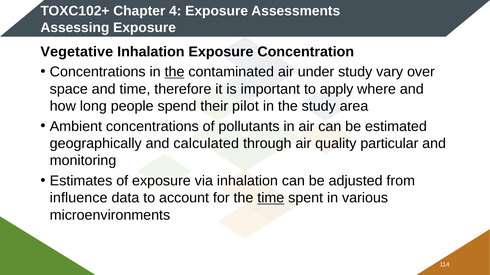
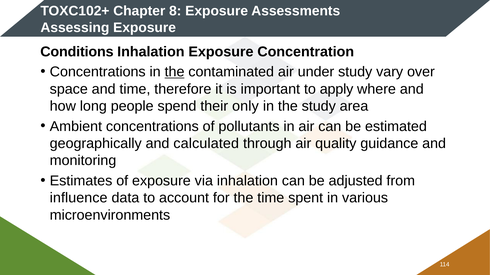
4: 4 -> 8 (175, 11)
Vegetative: Vegetative -> Conditions (77, 52)
pilot: pilot -> only (245, 106)
particular: particular -> guidance (389, 144)
time underline: present -> none (271, 198)
